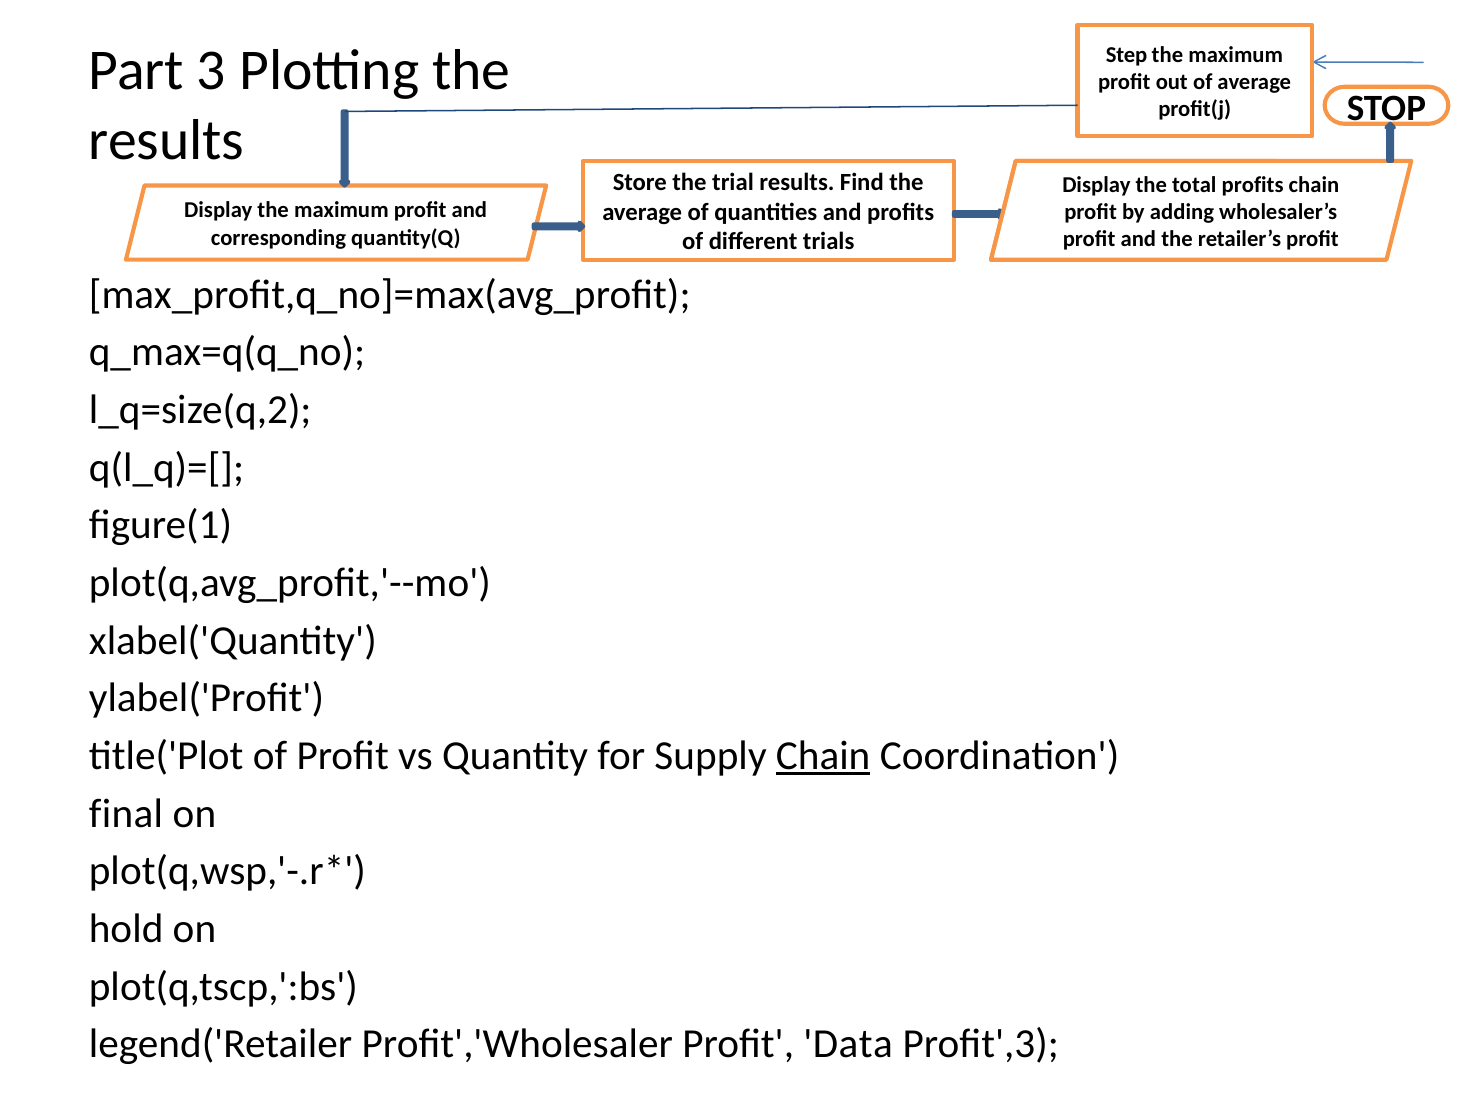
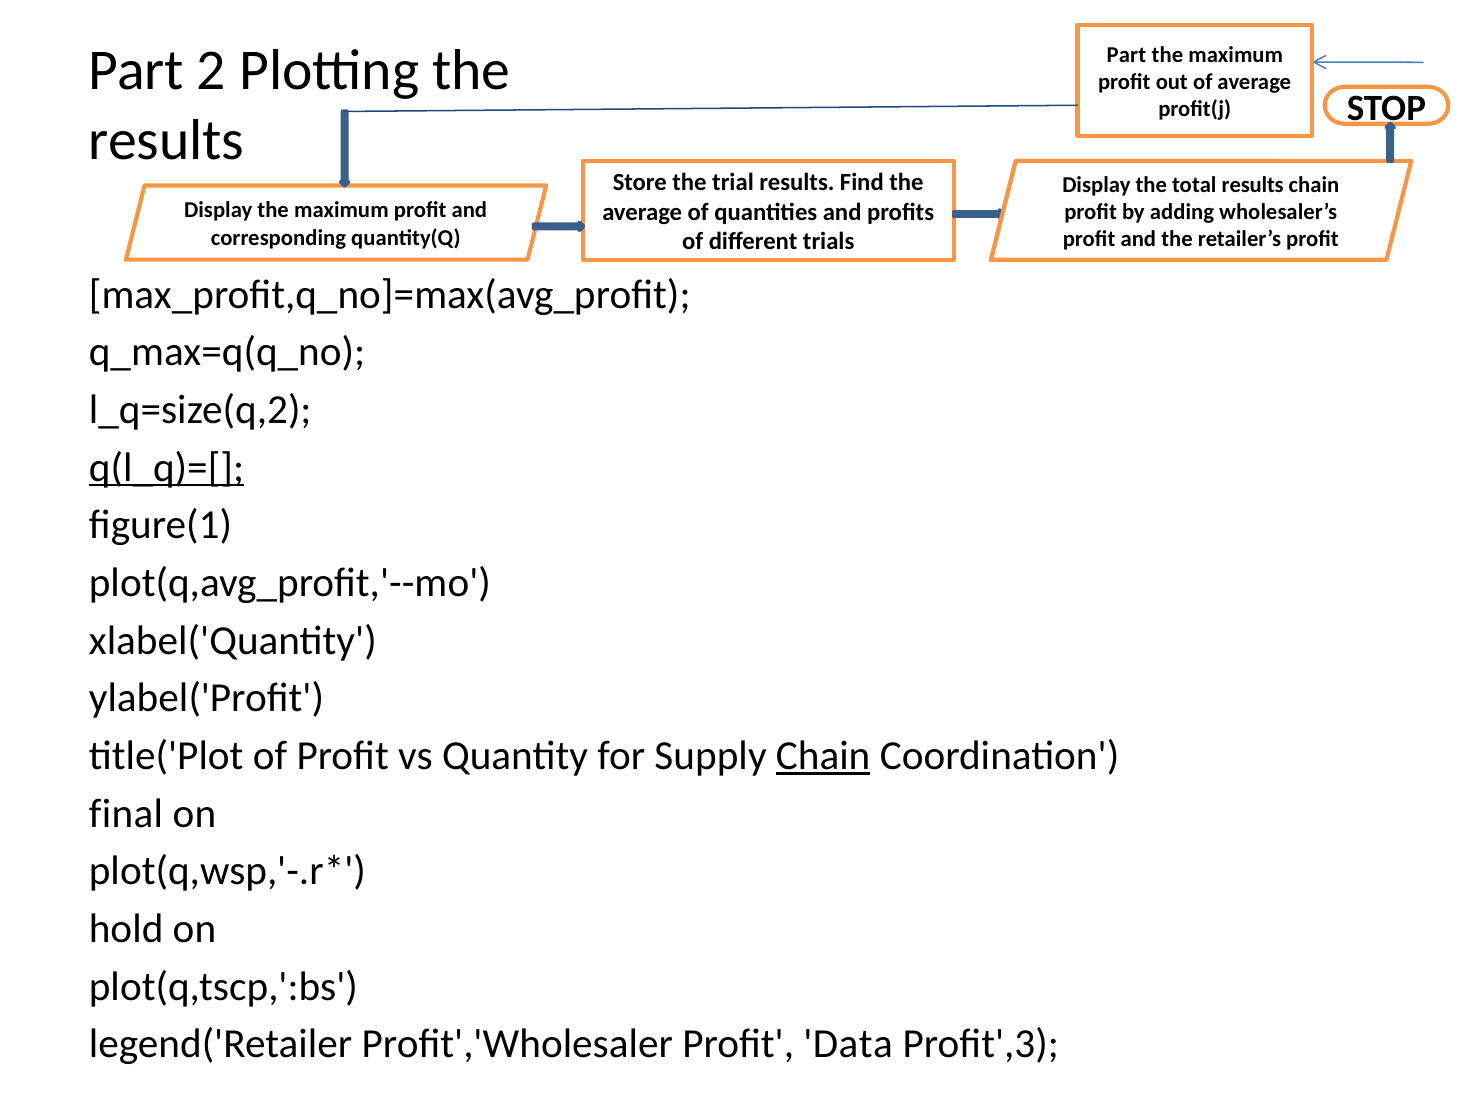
Step: Step -> Part (1126, 55)
3: 3 -> 2 (212, 71)
profits: profits -> results (1253, 185)
q(l_q)=[ underline: none -> present (166, 468)
